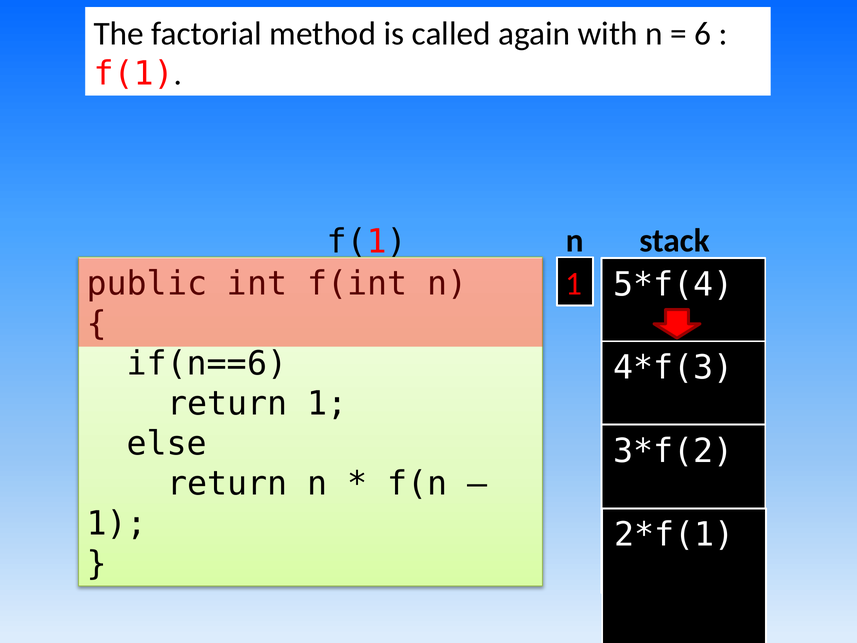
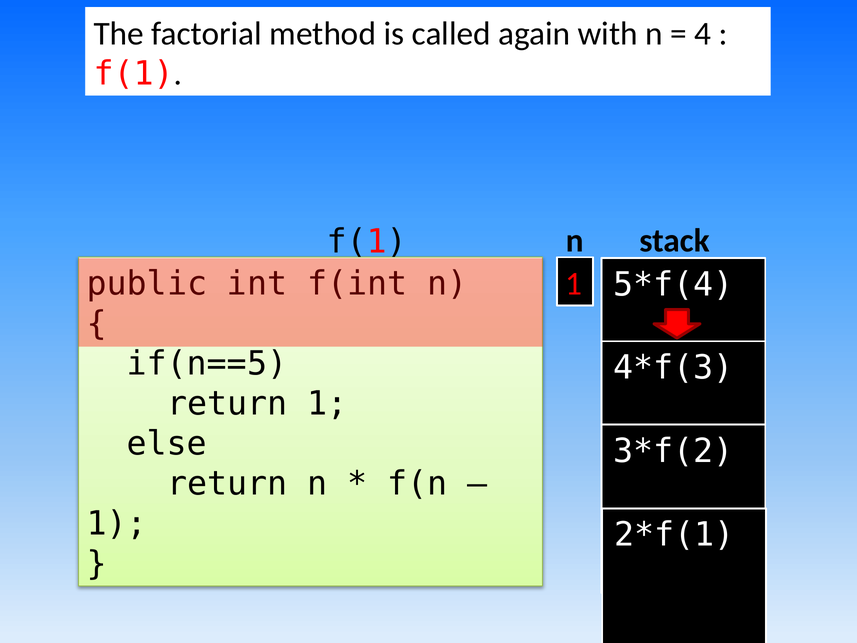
6: 6 -> 4 (703, 34)
if(n==6: if(n==6 -> if(n==5 (207, 364)
